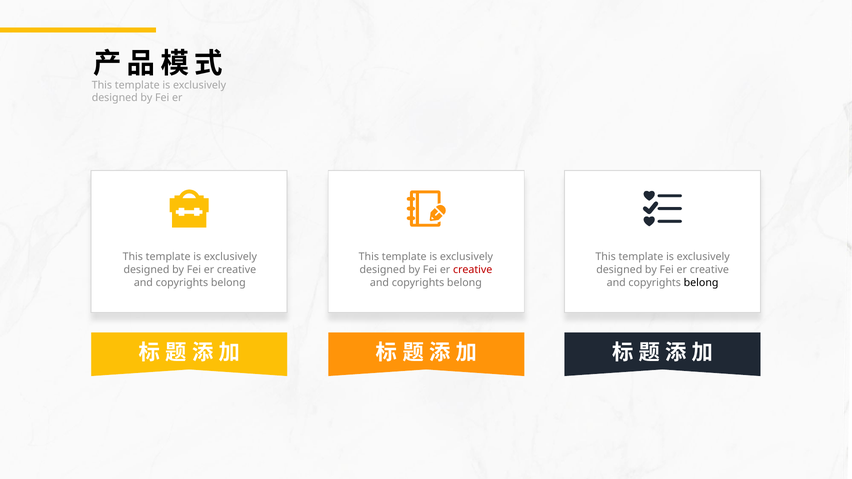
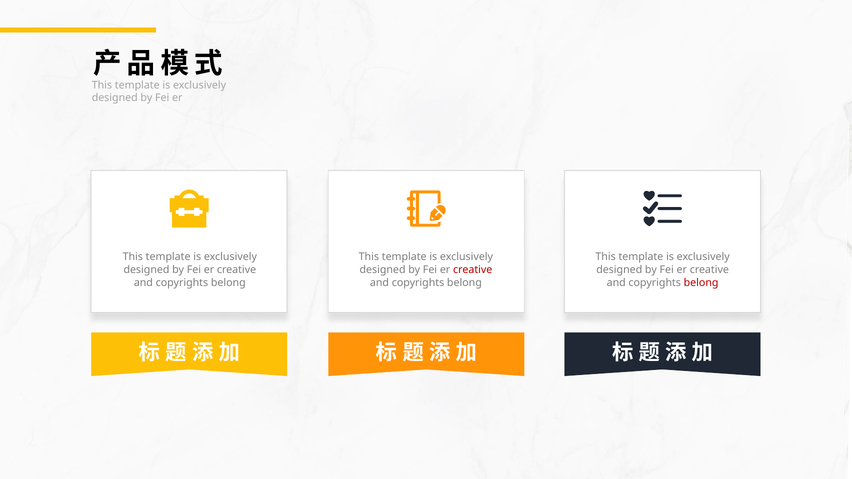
belong colour: black -> red (701, 283)
